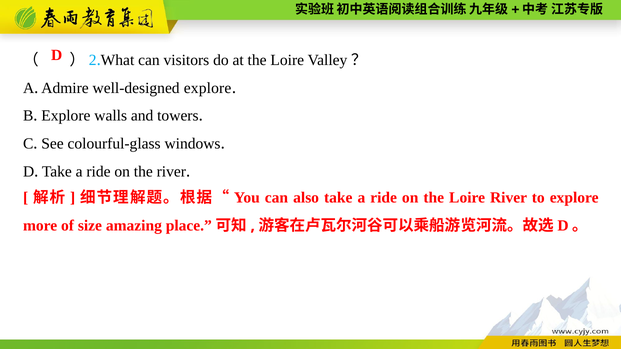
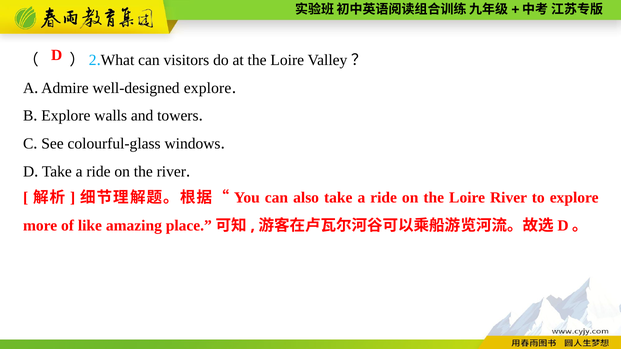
size: size -> like (90, 226)
